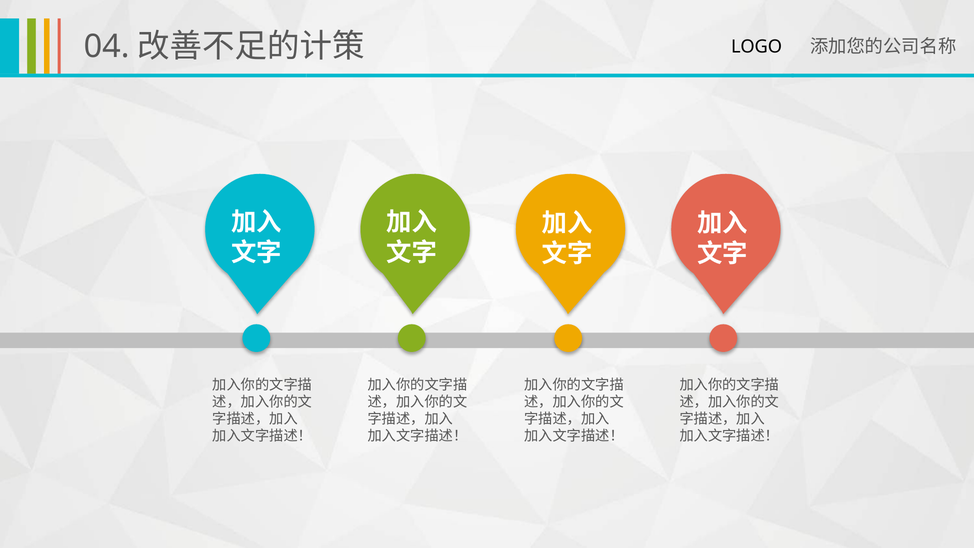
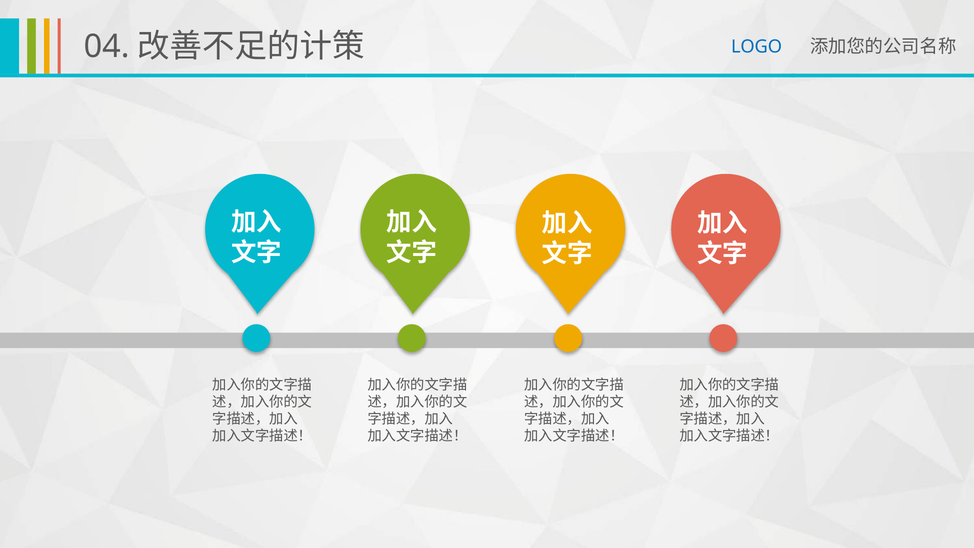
LOGO colour: black -> blue (757, 47)
